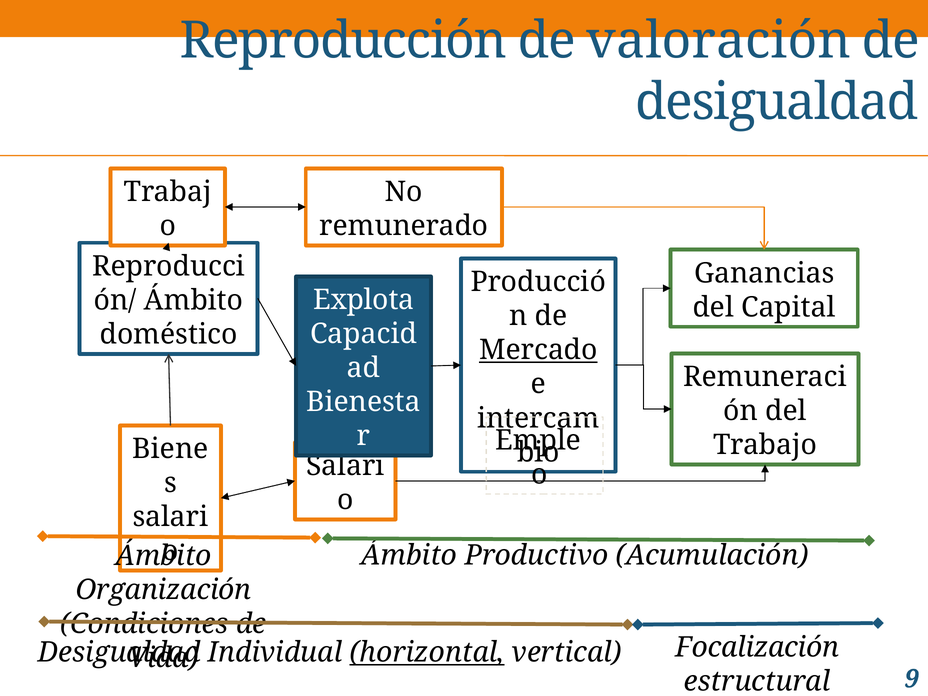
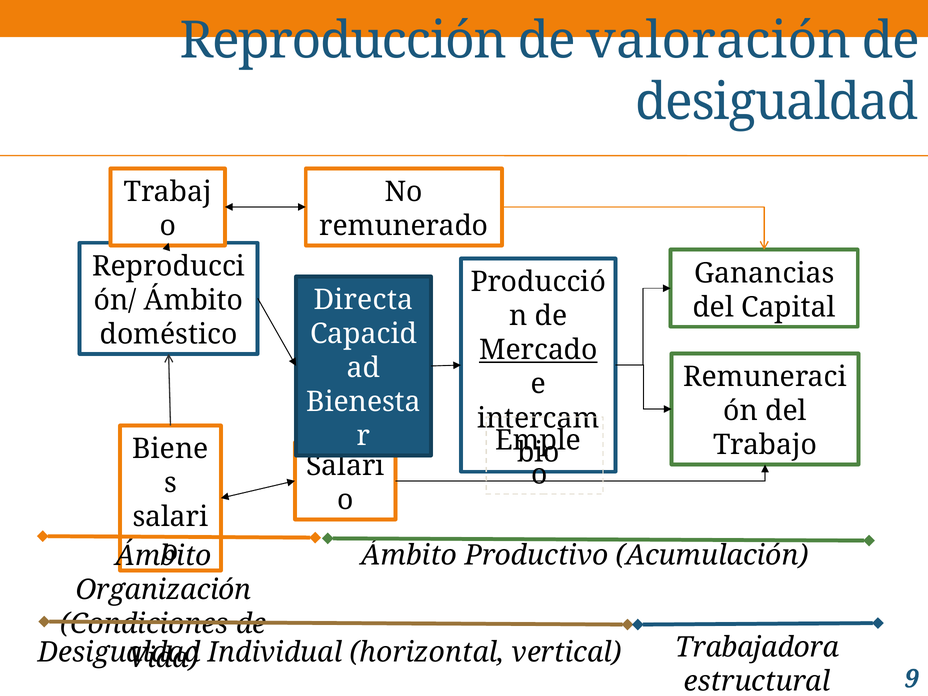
Explota: Explota -> Directa (363, 300)
horizontal underline: present -> none (427, 653)
Focalización: Focalización -> Trabajadora (757, 647)
